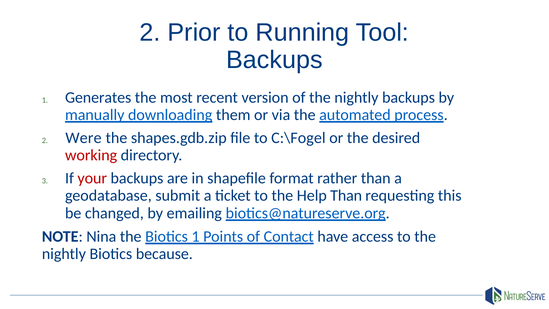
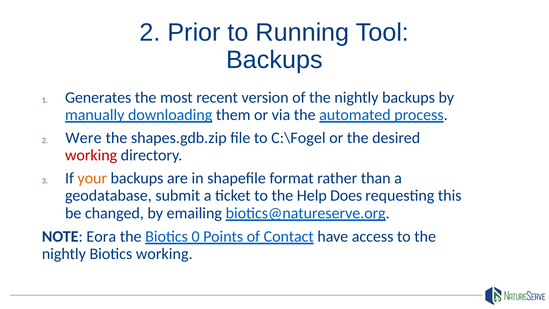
your colour: red -> orange (92, 178)
Help Than: Than -> Does (346, 196)
Nina: Nina -> Eora (101, 236)
Biotics 1: 1 -> 0 (196, 236)
Biotics because: because -> working (164, 254)
